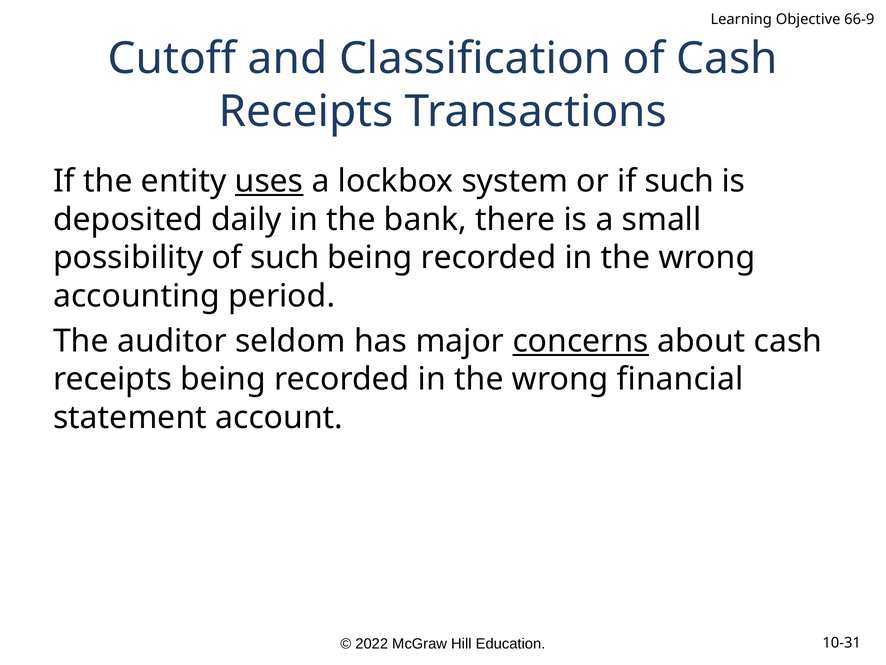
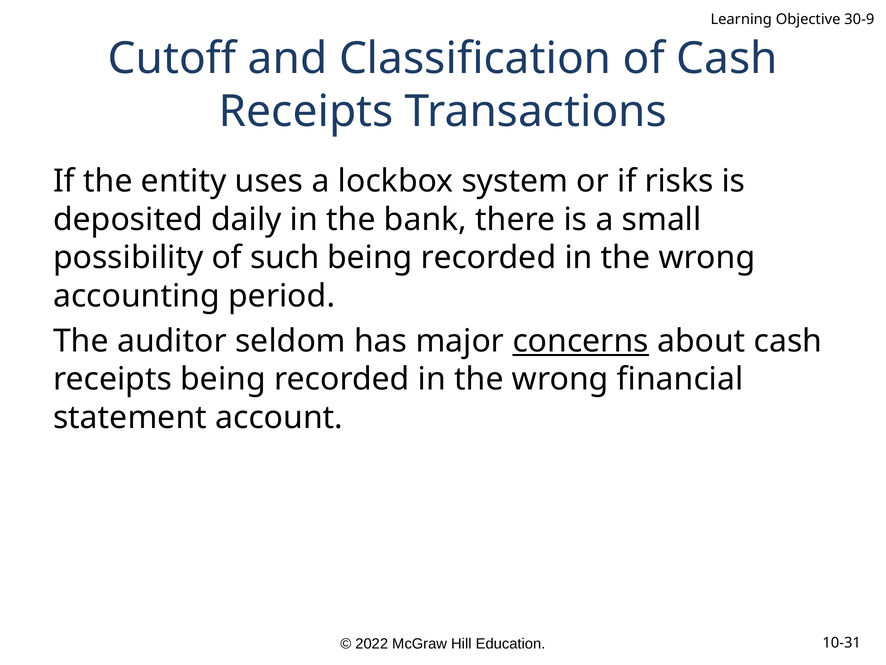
66-9: 66-9 -> 30-9 (859, 19)
uses underline: present -> none (269, 181)
if such: such -> risks (679, 181)
